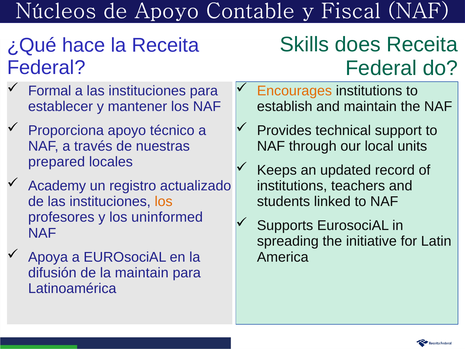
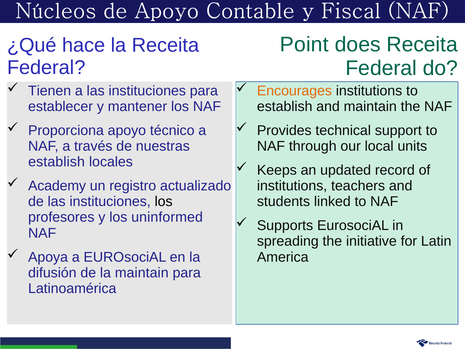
Skills: Skills -> Point (304, 45)
Formal: Formal -> Tienen (50, 91)
prepared: prepared -> establish (57, 162)
los colour: orange -> black (164, 201)
